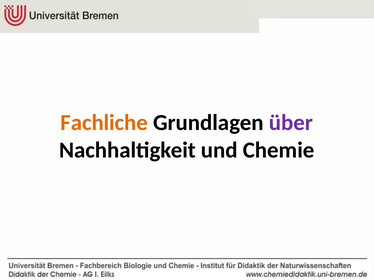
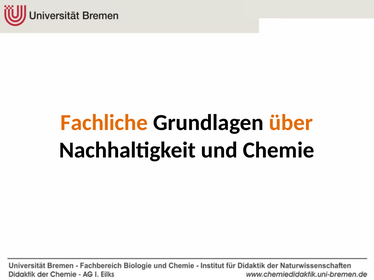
über colour: purple -> orange (291, 123)
